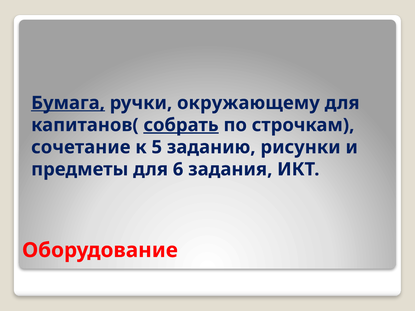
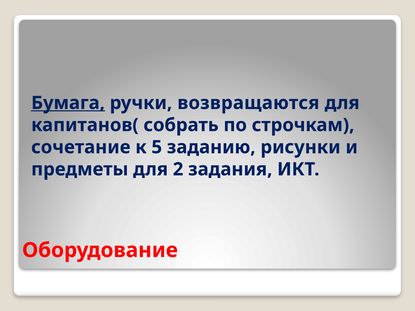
окружающему: окружающему -> возвращаются (248, 103)
собрать underline: present -> none (181, 125)
6: 6 -> 2 (178, 169)
